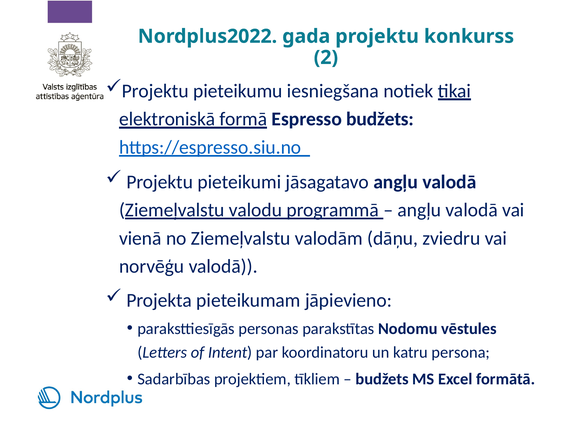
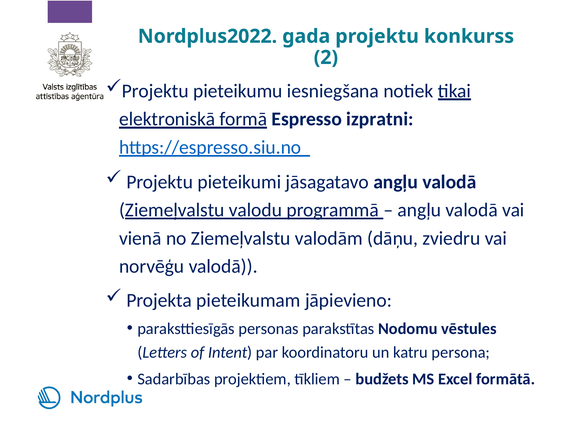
Espresso budžets: budžets -> izpratni (380, 119)
